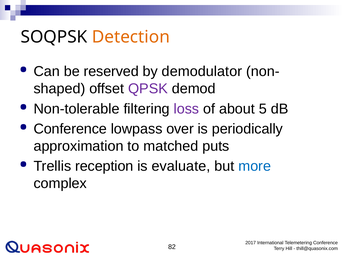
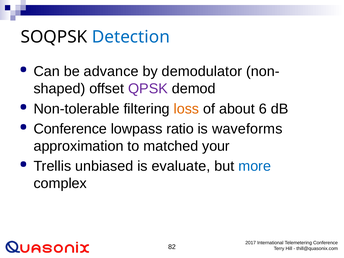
Detection colour: orange -> blue (131, 37)
reserved: reserved -> advance (111, 72)
loss colour: purple -> orange (186, 109)
5: 5 -> 6 (263, 109)
over: over -> ratio (180, 129)
periodically: periodically -> waveforms (247, 129)
puts: puts -> your (216, 146)
reception: reception -> unbiased (104, 166)
